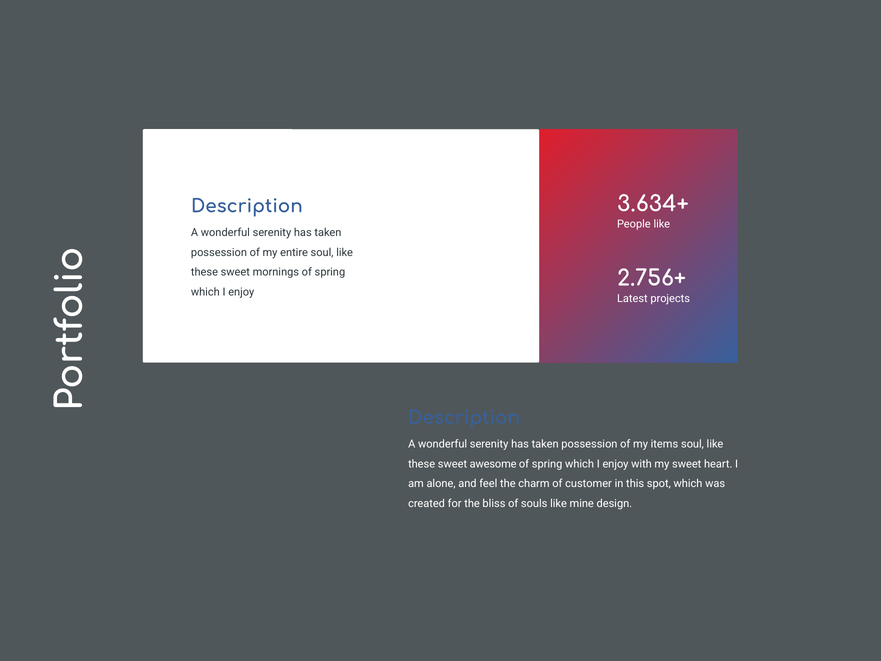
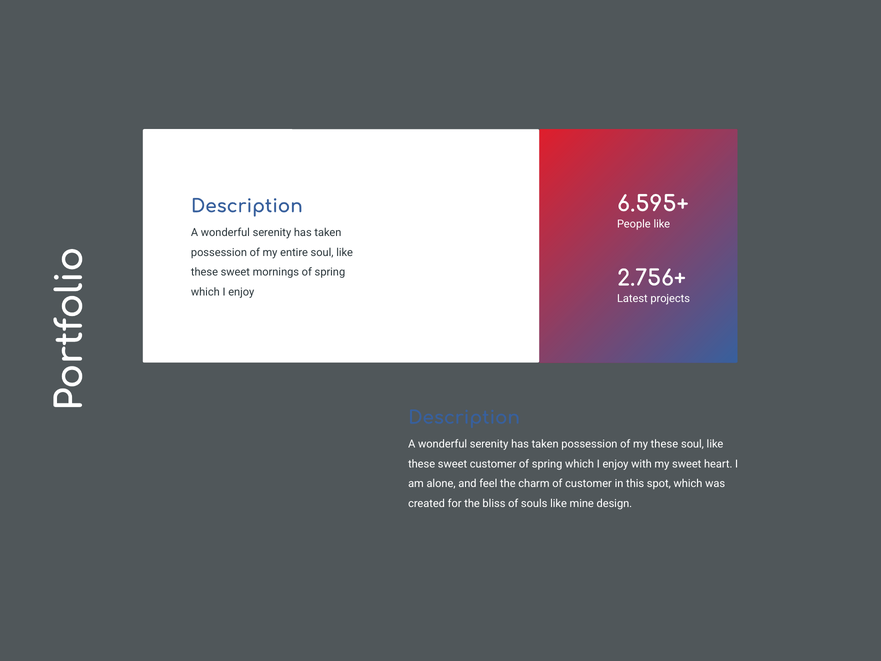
3.634+: 3.634+ -> 6.595+ (653, 204)
my items: items -> these (664, 444)
sweet awesome: awesome -> customer (493, 464)
